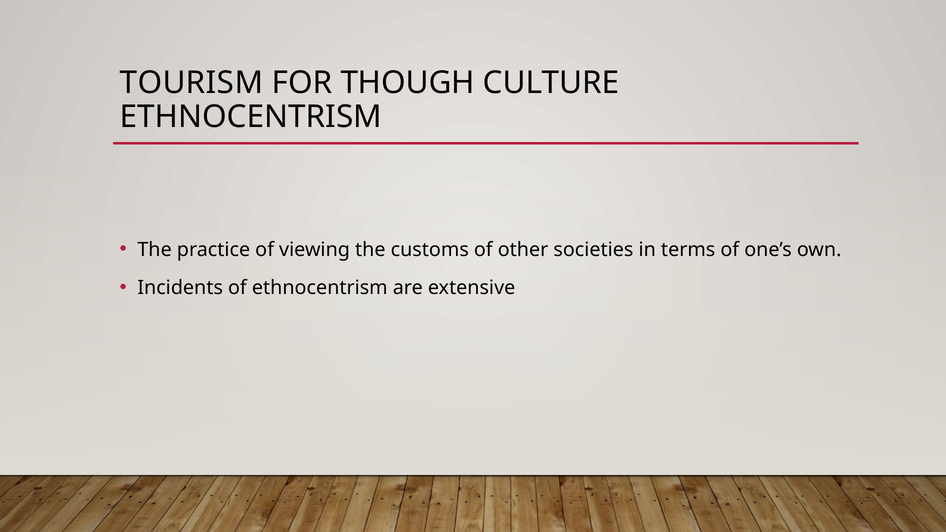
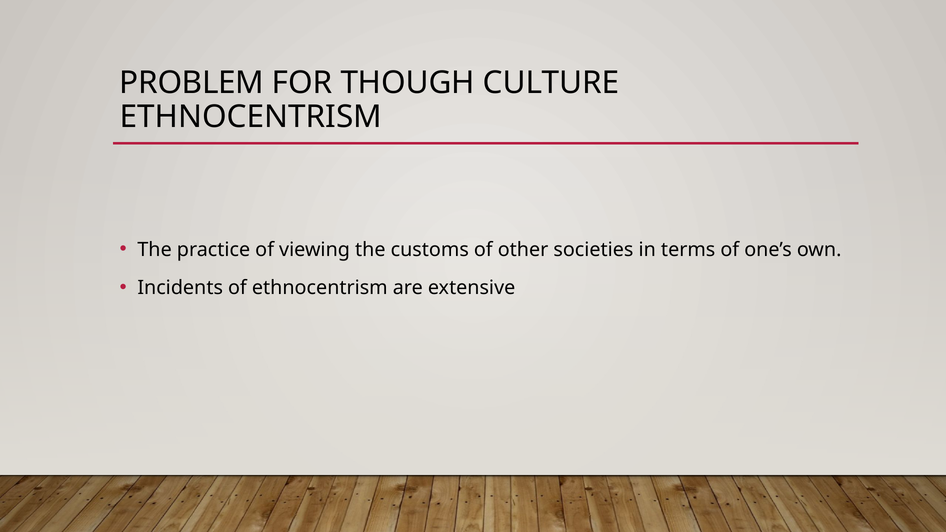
TOURISM: TOURISM -> PROBLEM (192, 83)
